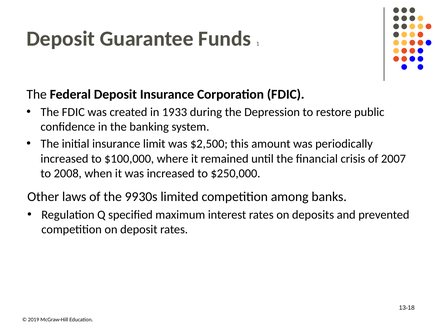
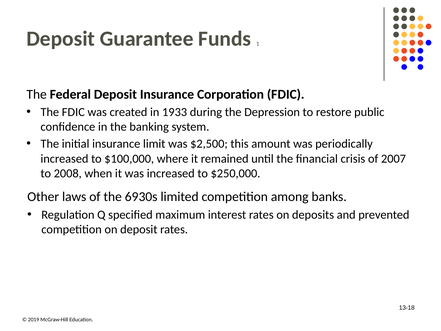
99: 99 -> 69 (132, 197)
